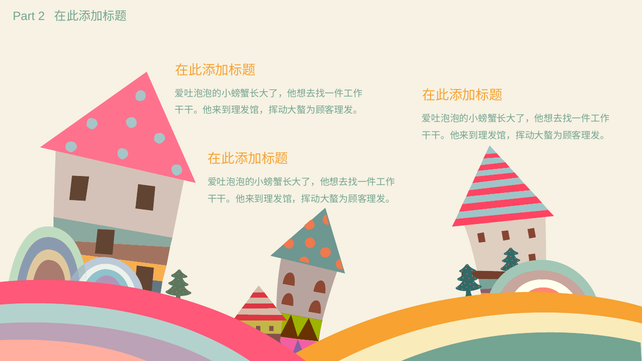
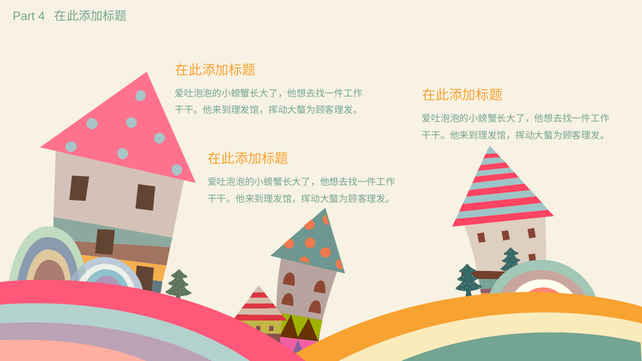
2: 2 -> 4 (42, 16)
